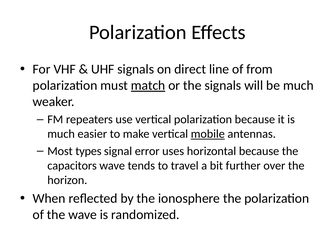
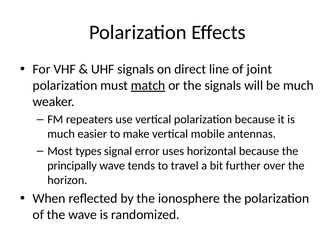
from: from -> joint (259, 69)
mobile underline: present -> none (208, 134)
capacitors: capacitors -> principally (72, 166)
